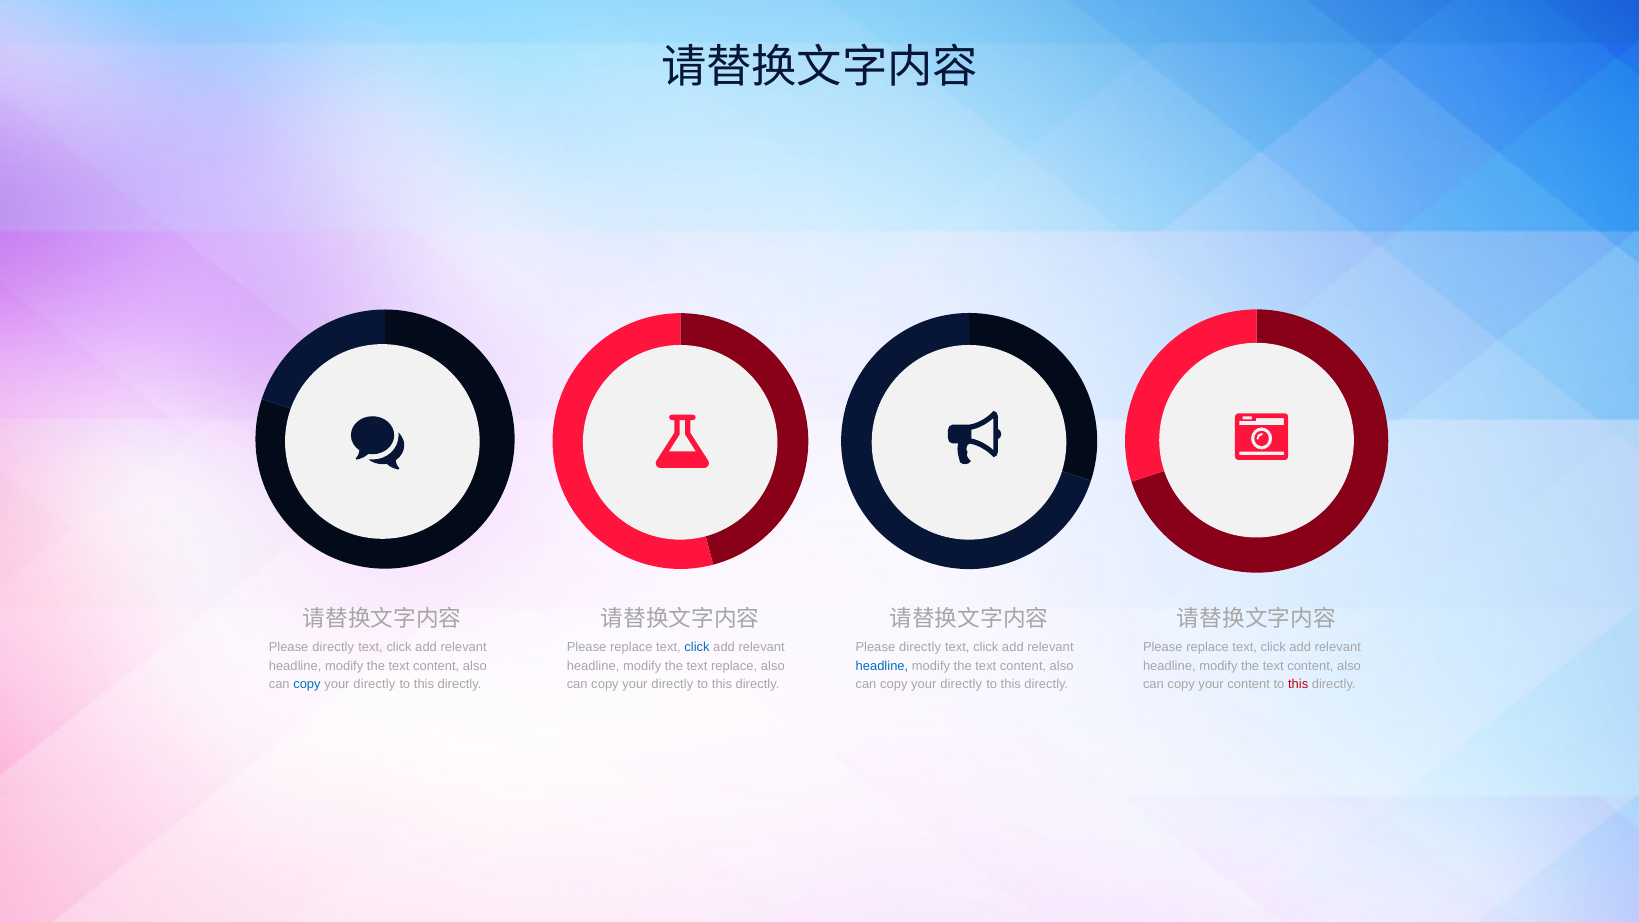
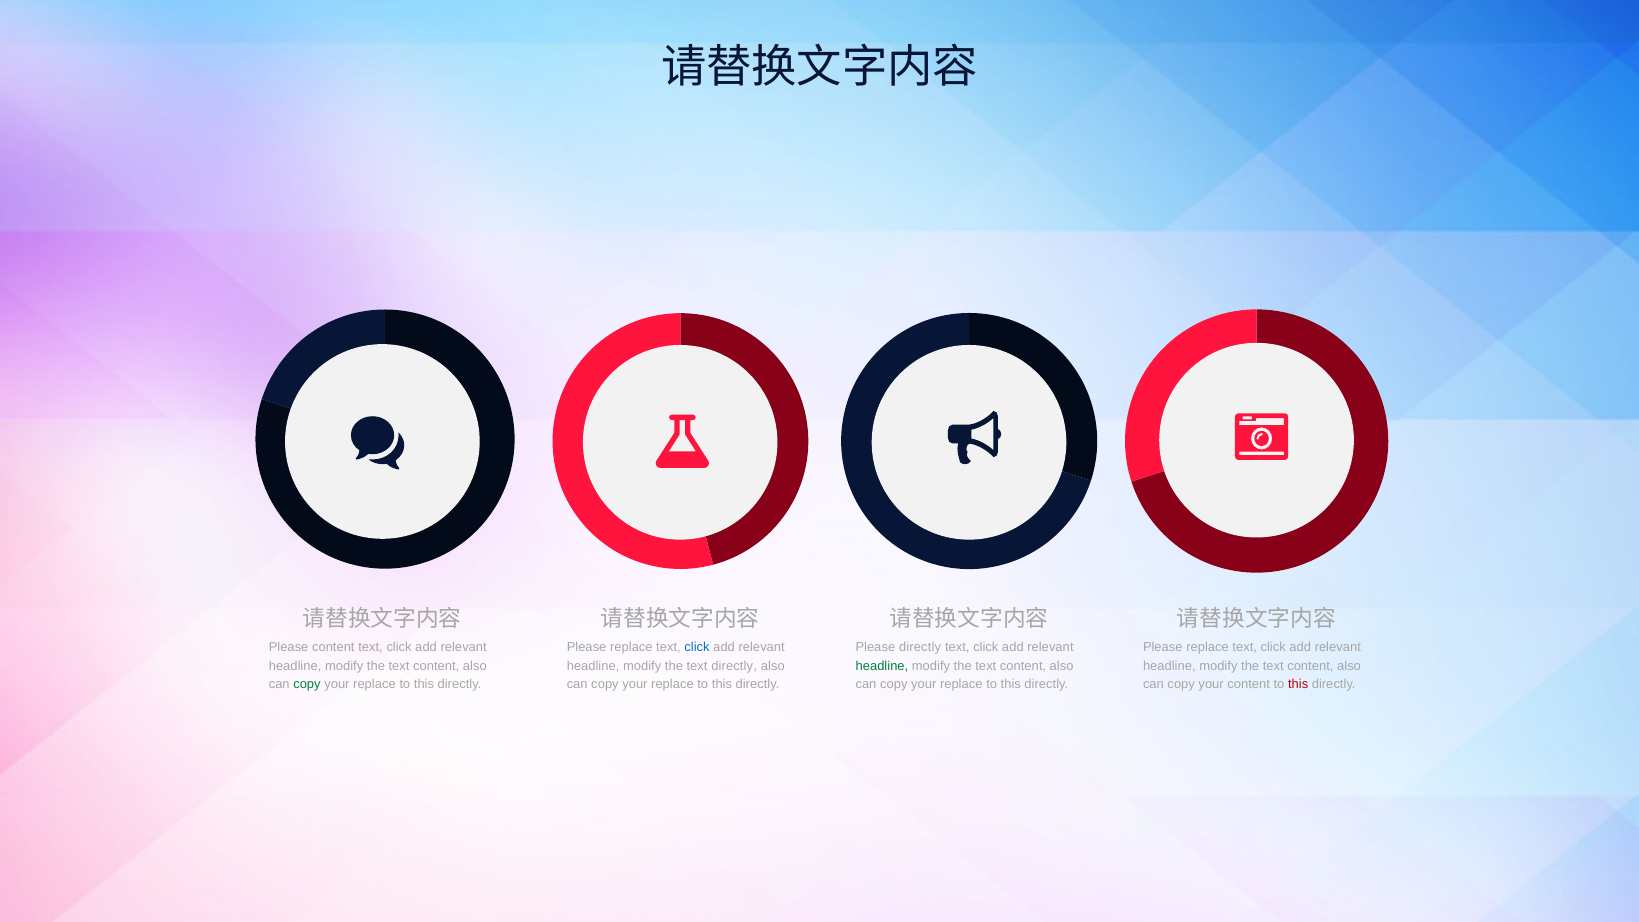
directly: directly -> content (333, 647)
text replace: replace -> directly (734, 666)
headline colour: blue -> green (882, 666)
copy colour: blue -> green (307, 684)
directly: directly -> replace (374, 684)
directly: directly -> replace (672, 684)
directly: directly -> replace (961, 684)
